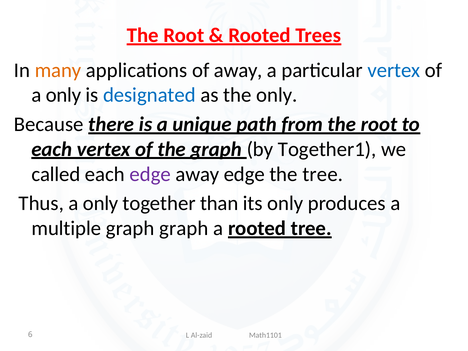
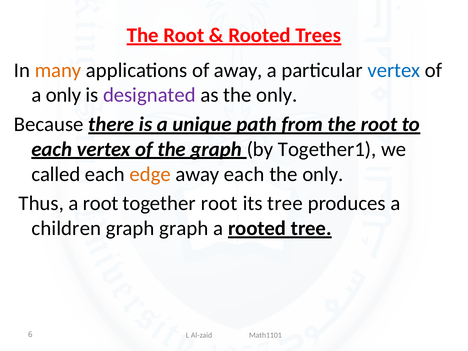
designated colour: blue -> purple (149, 95)
edge colour: purple -> orange (150, 174)
away edge: edge -> each (244, 174)
tree: tree -> only (323, 174)
Thus a only: only -> root (101, 203)
together than: than -> root (219, 203)
its only: only -> tree (285, 203)
multiple: multiple -> children (66, 228)
